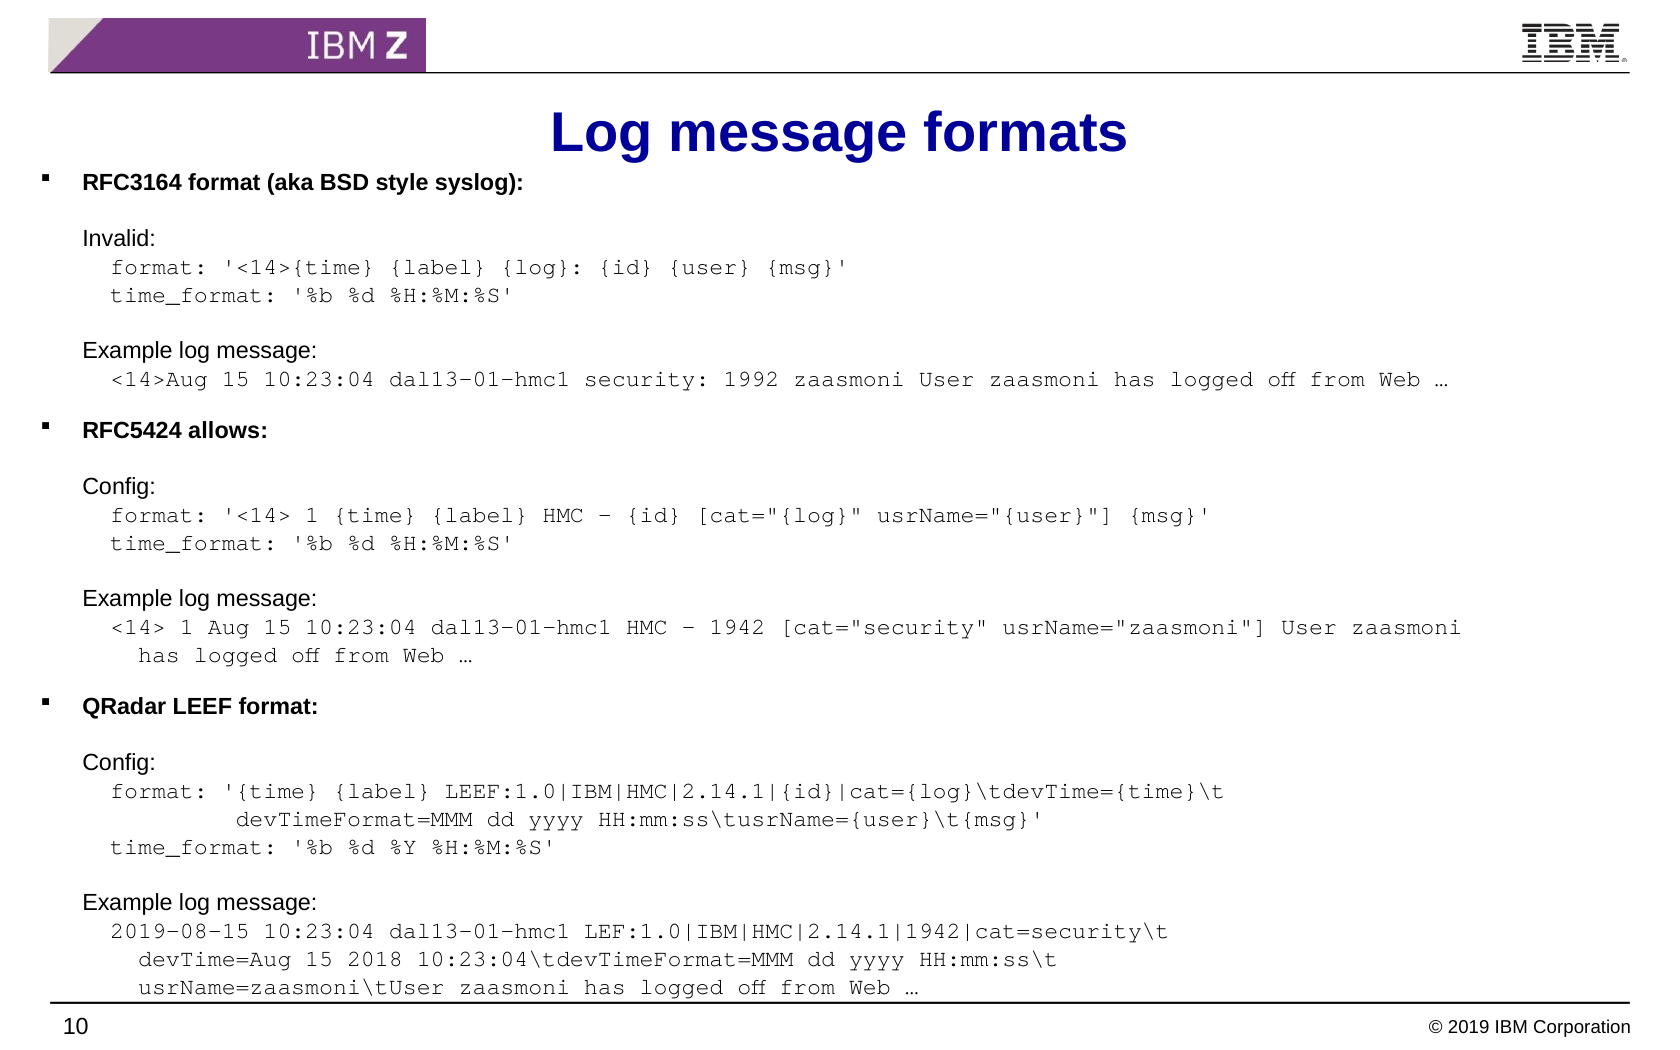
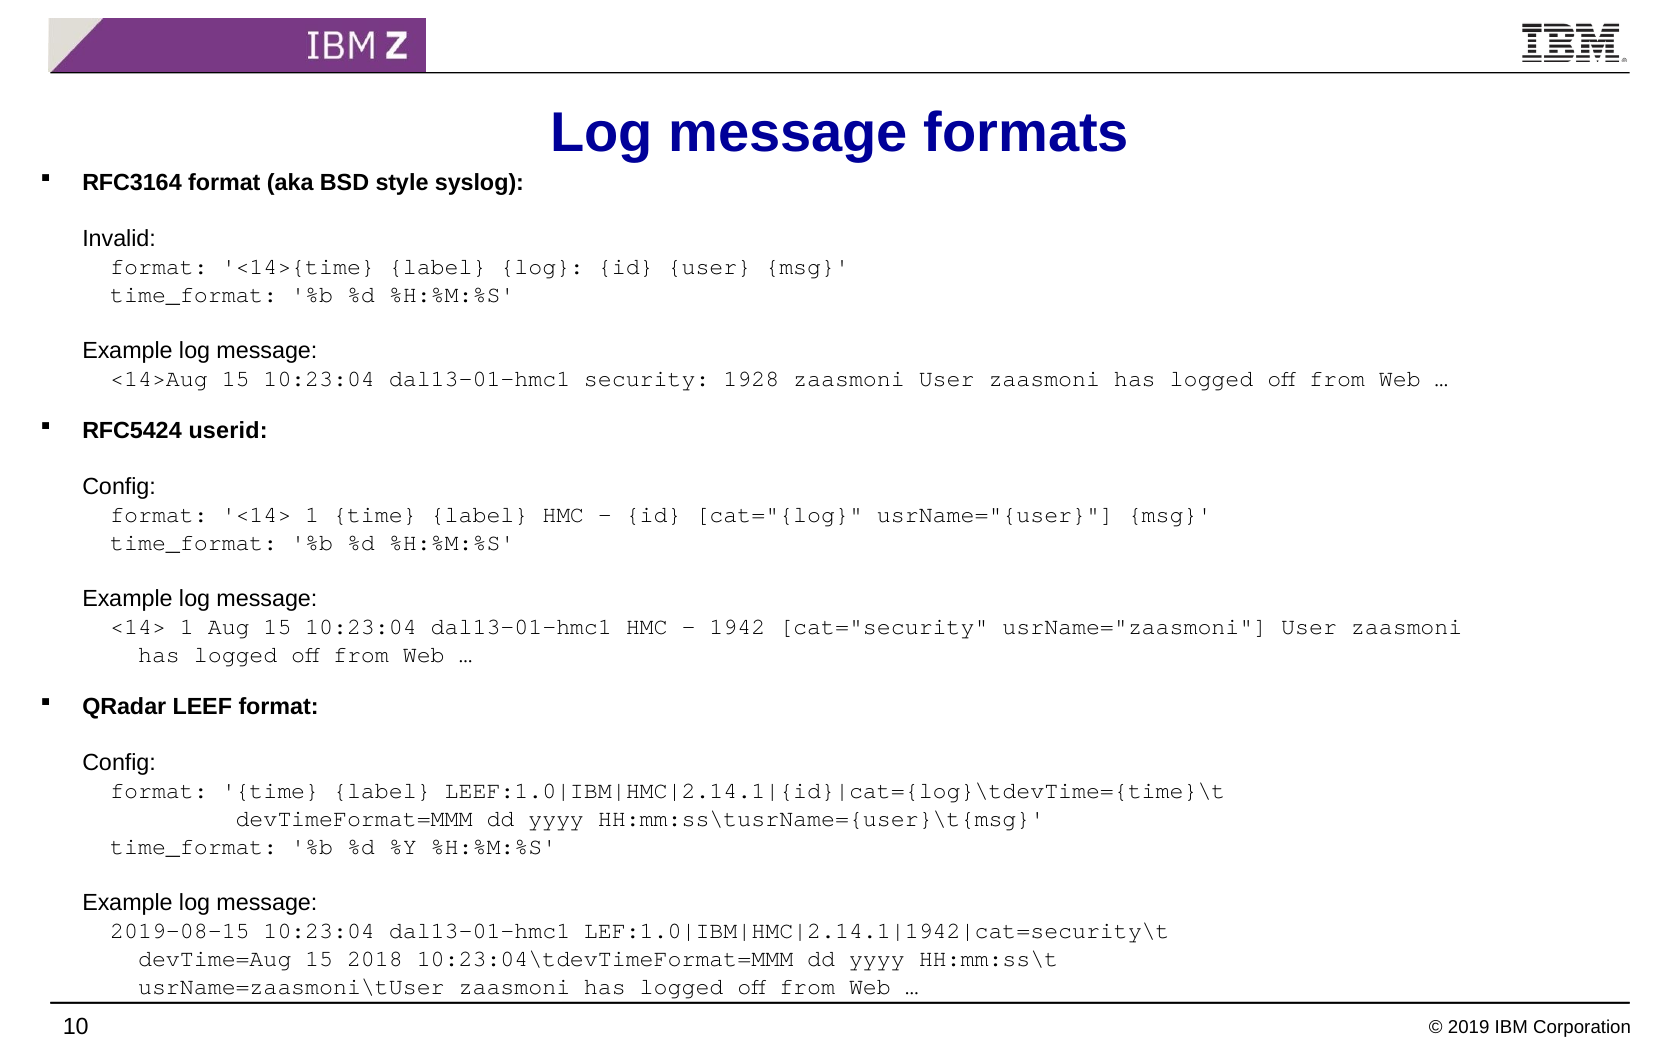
1992: 1992 -> 1928 (751, 379)
allows: allows -> userid (228, 431)
